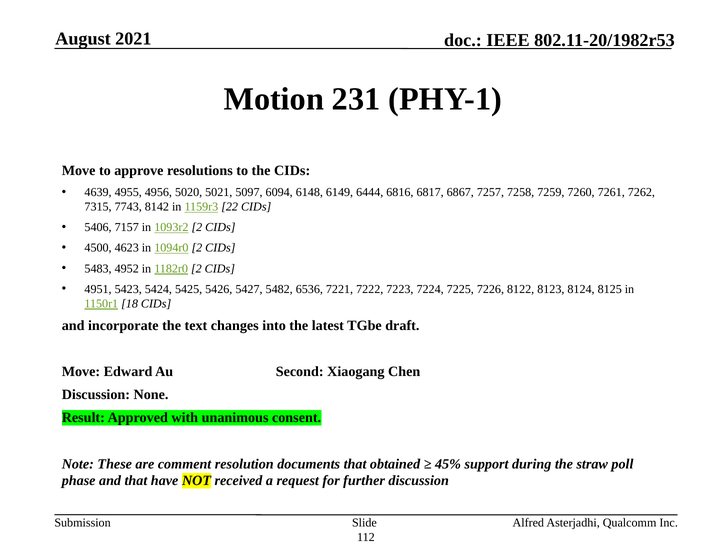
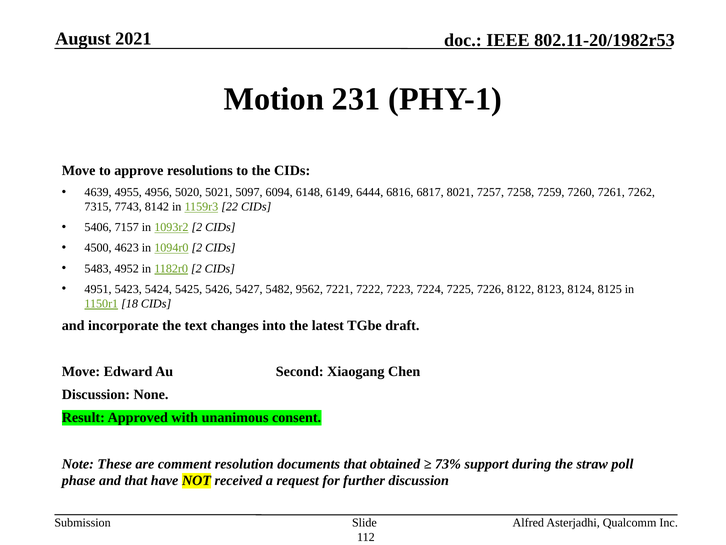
6867: 6867 -> 8021 (460, 192)
6536: 6536 -> 9562 (309, 289)
45%: 45% -> 73% (448, 463)
